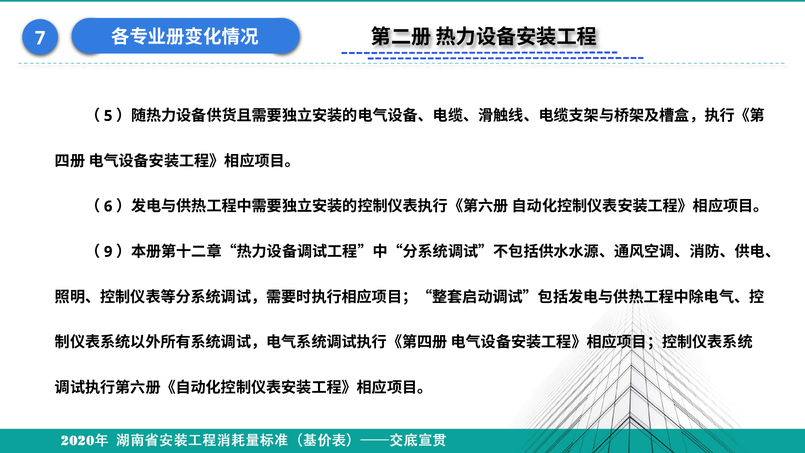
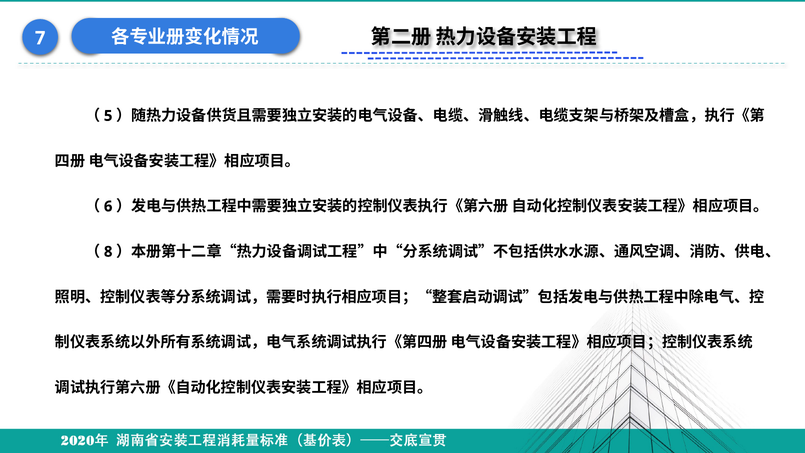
9: 9 -> 8 (108, 252)
